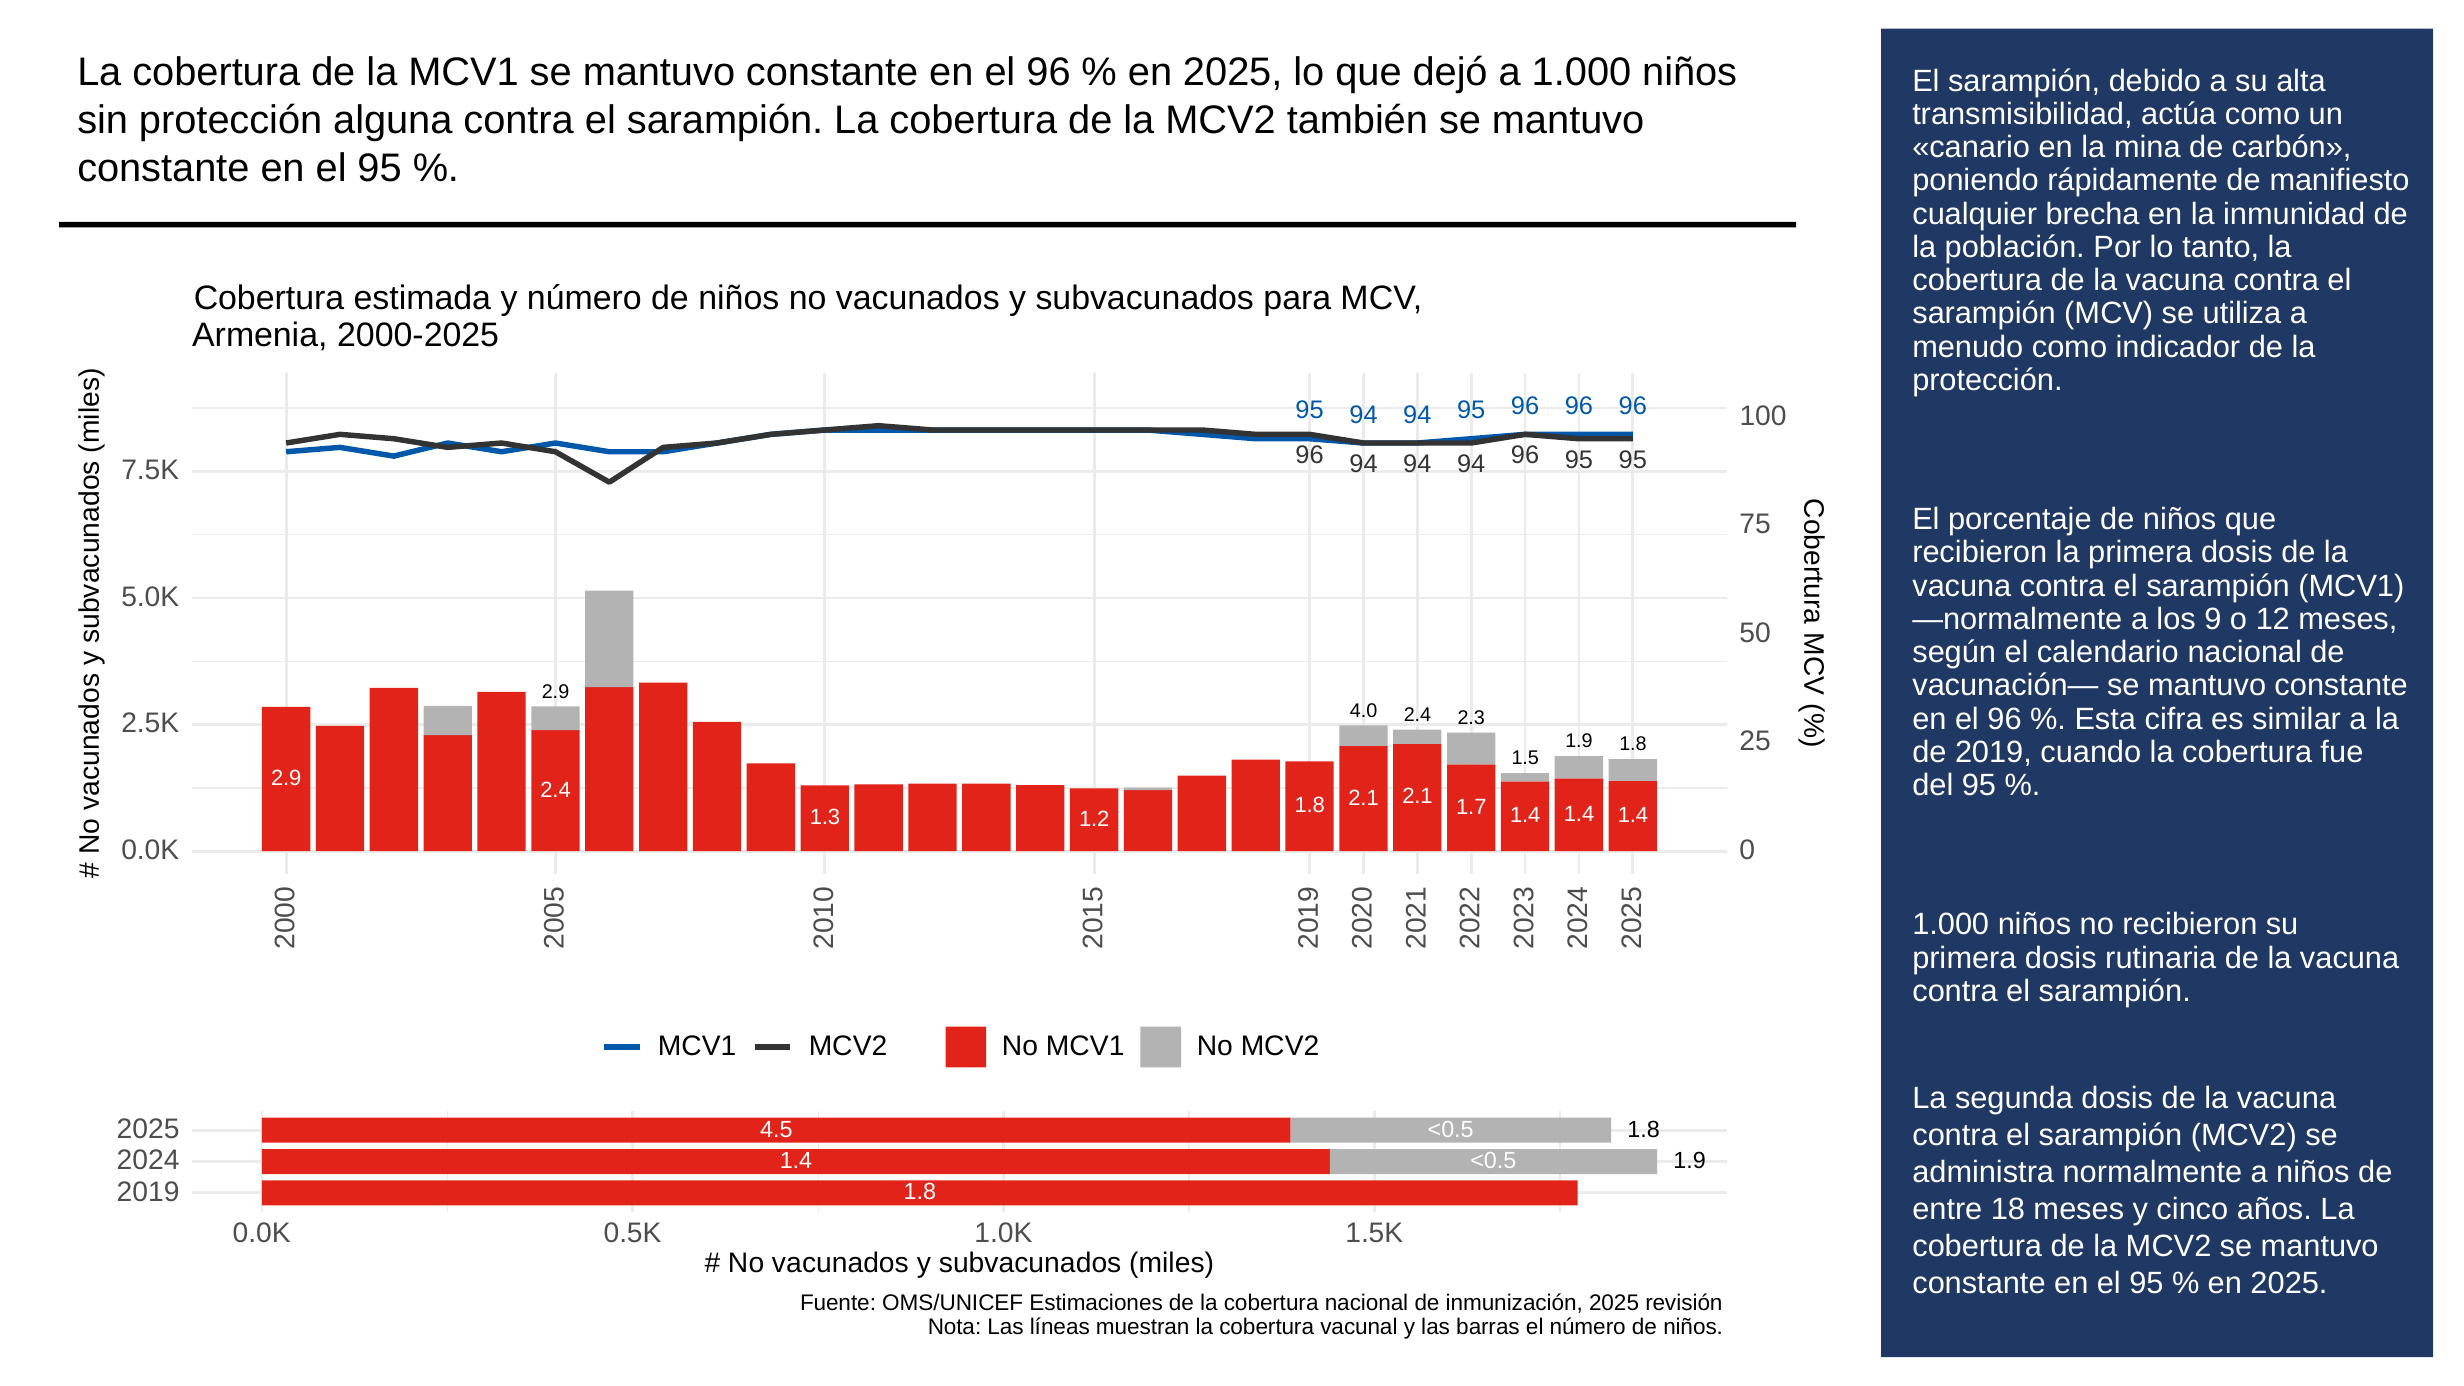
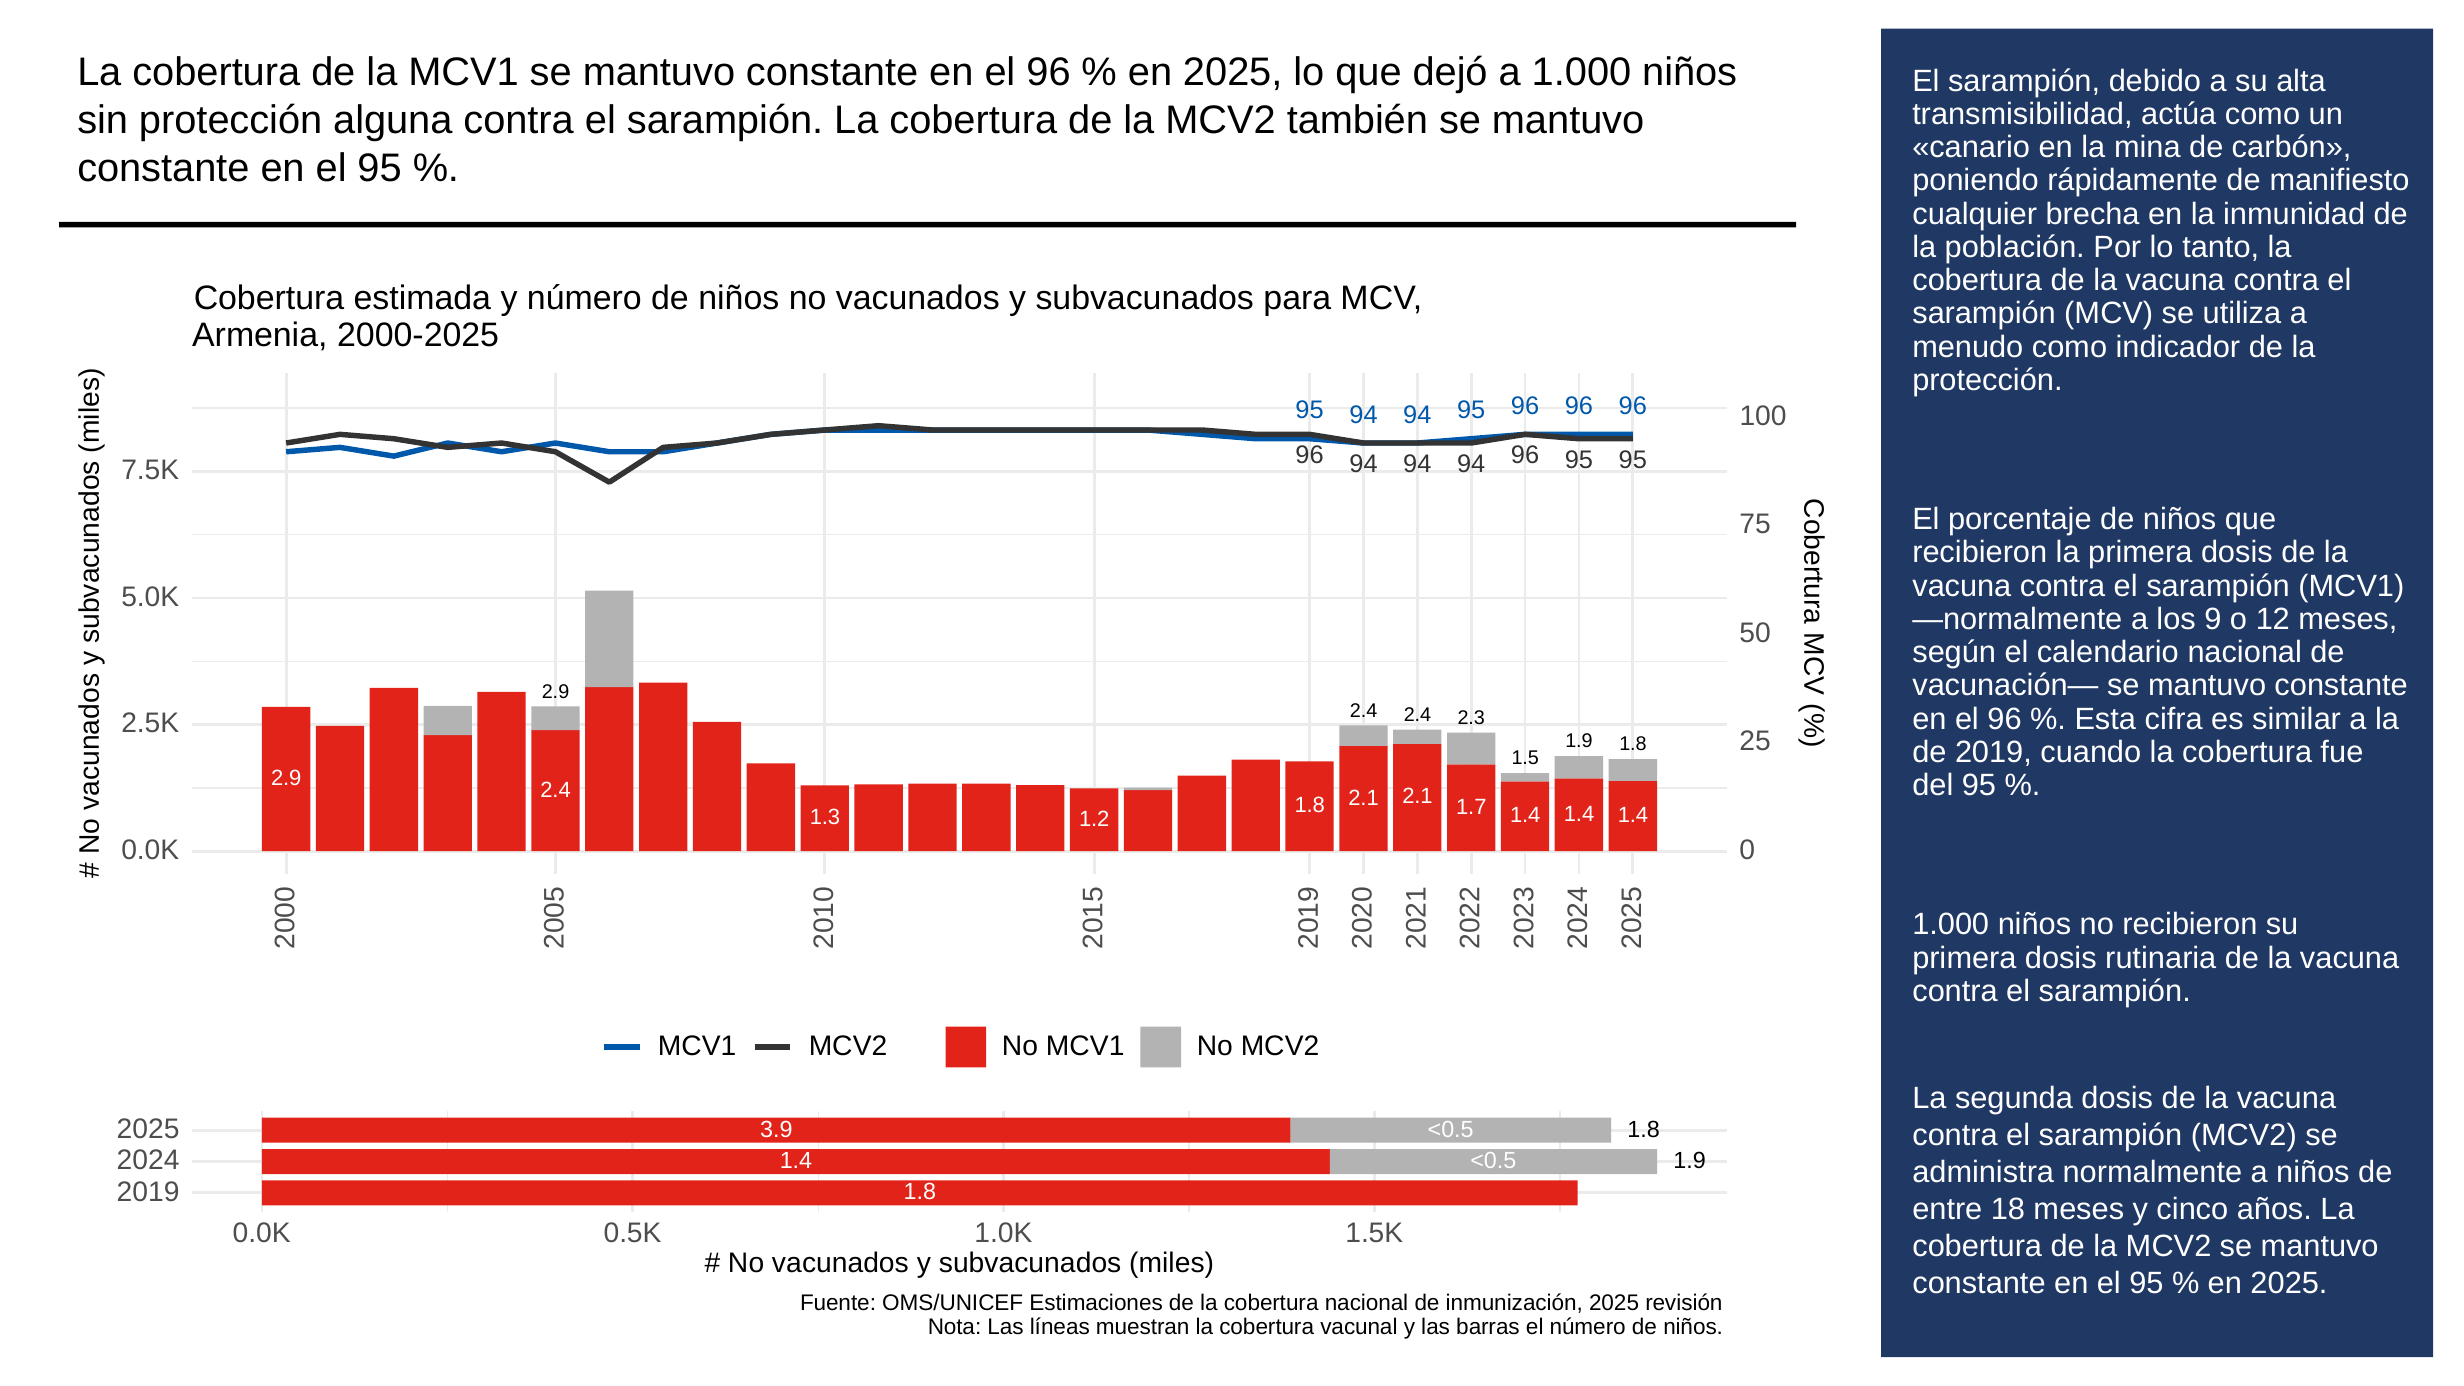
4.0: 4.0 -> 2.4 (1364, 711)
4.5: 4.5 -> 3.9 (776, 1130)
